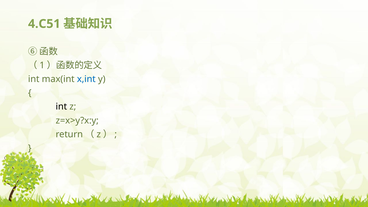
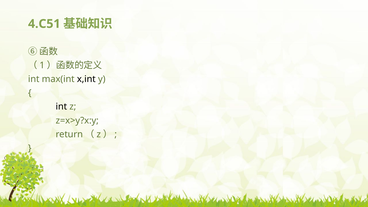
x,int colour: blue -> black (86, 79)
